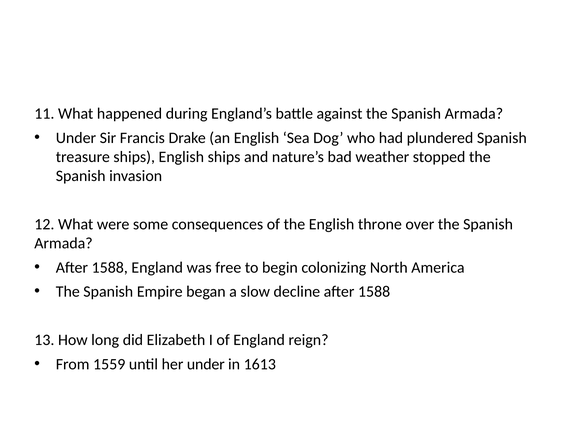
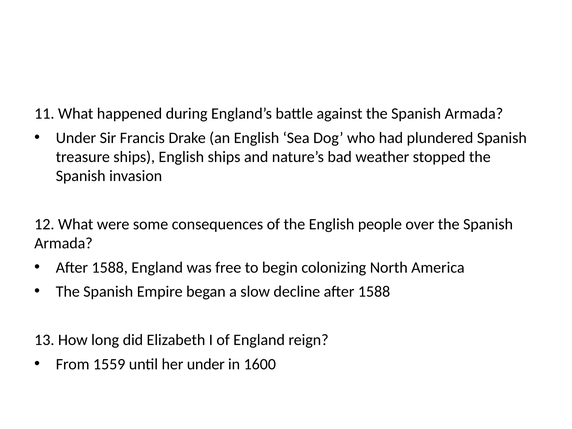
throne: throne -> people (380, 224)
1613: 1613 -> 1600 (260, 364)
